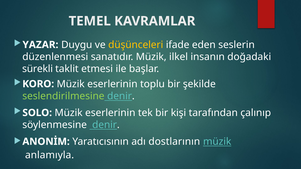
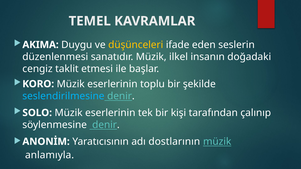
YAZAR: YAZAR -> AKIMA (41, 45)
sürekli: sürekli -> cengiz (37, 69)
seslendirilmesine colour: light green -> light blue (63, 96)
